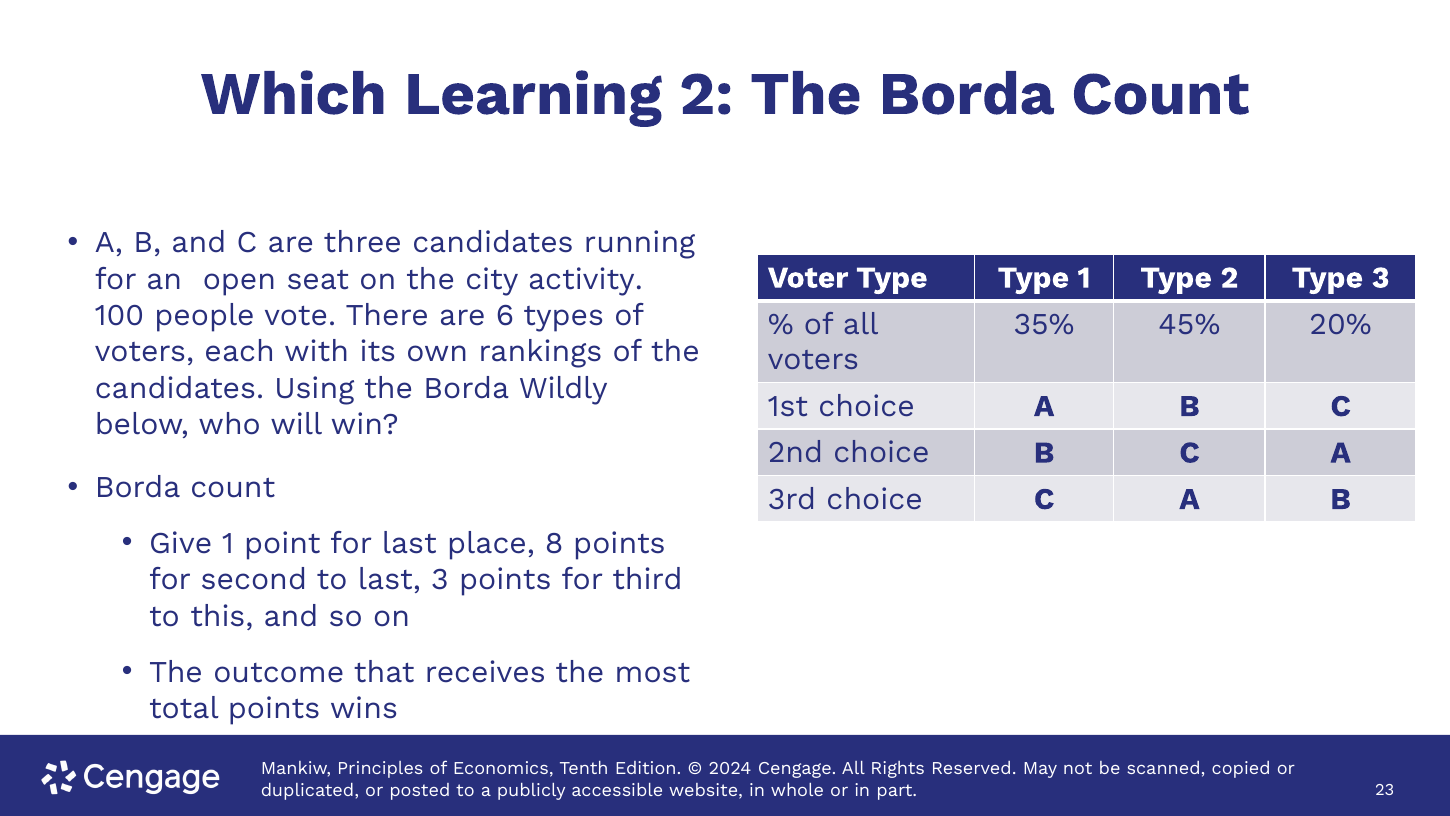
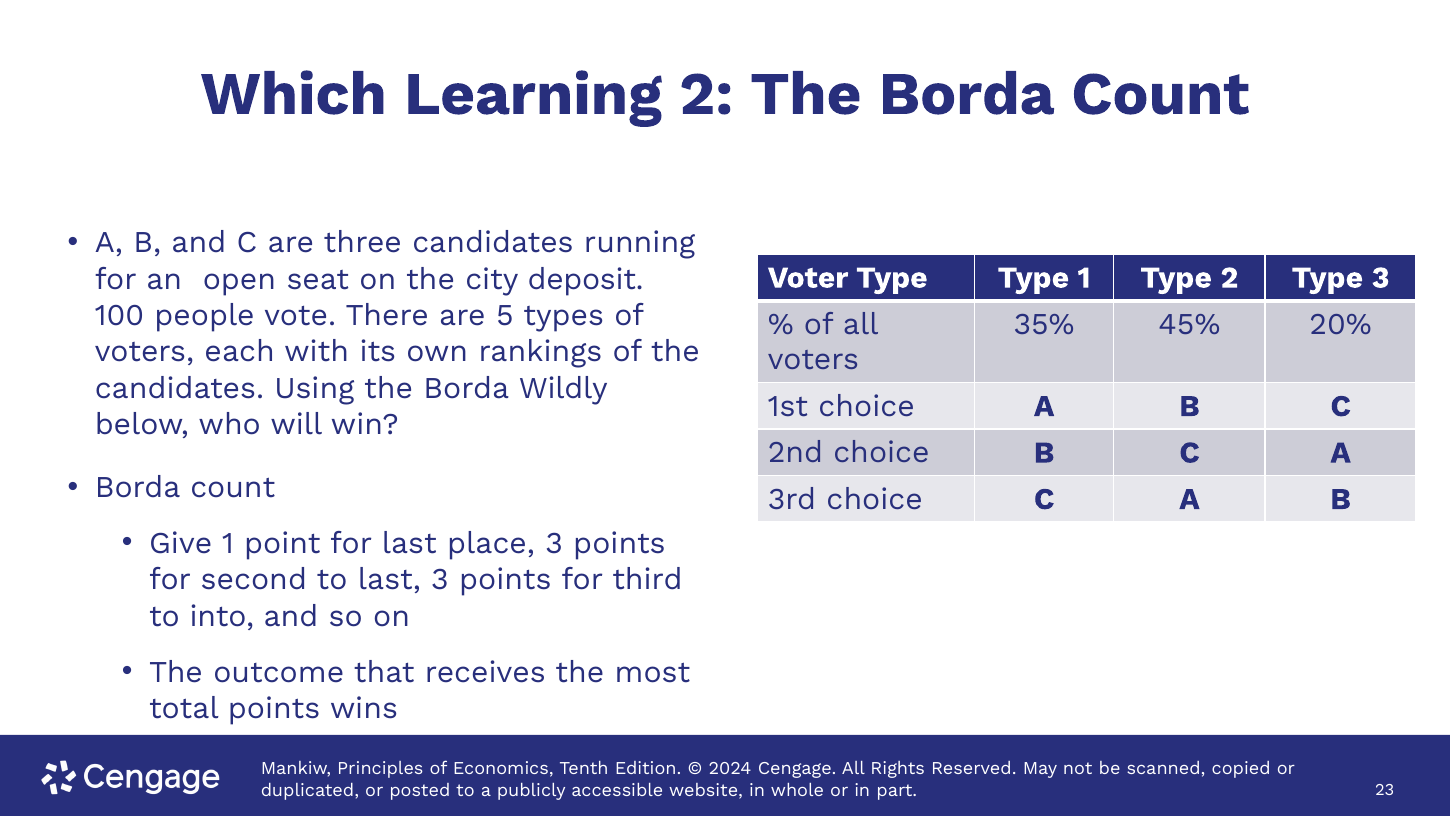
activity: activity -> deposit (586, 279)
6: 6 -> 5 (505, 315)
place 8: 8 -> 3 (554, 543)
this: this -> into (222, 616)
